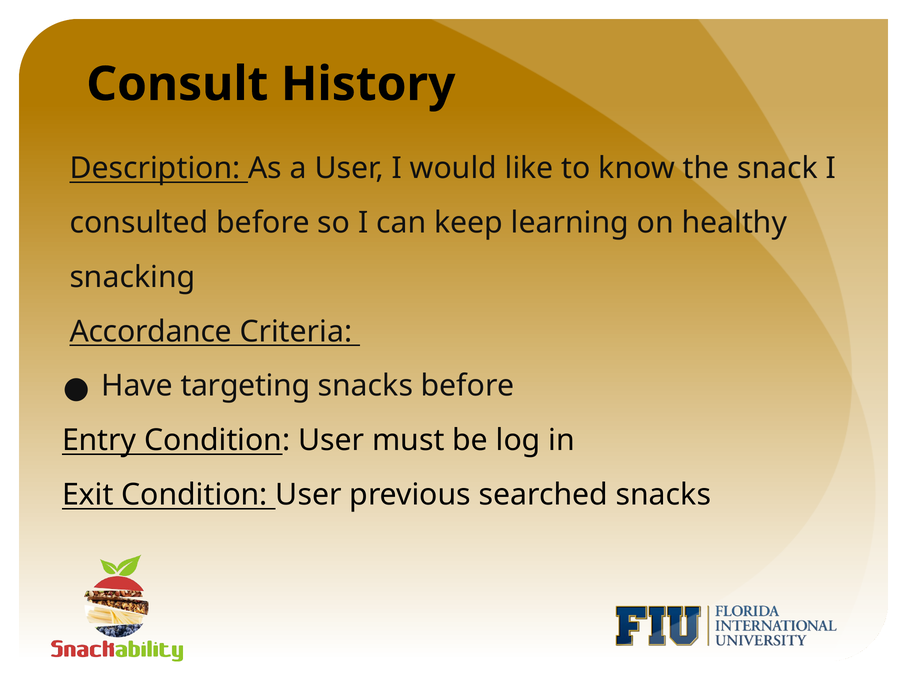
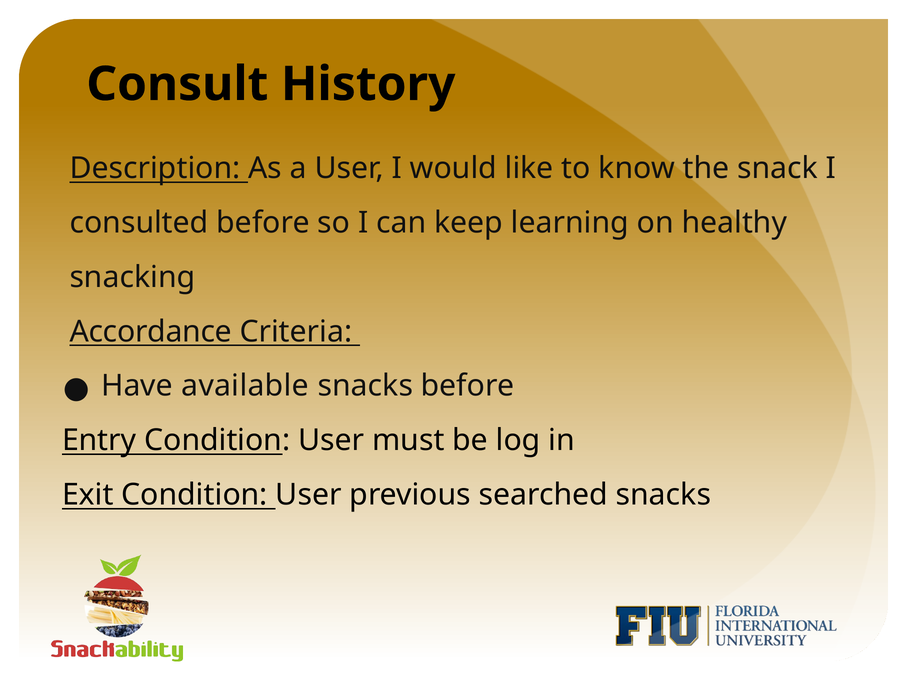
targeting: targeting -> available (245, 386)
